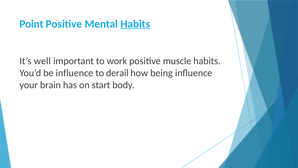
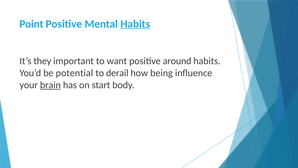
well: well -> they (42, 61)
work: work -> want (117, 61)
muscle: muscle -> around (177, 61)
be influence: influence -> potential (74, 73)
brain underline: none -> present (50, 85)
